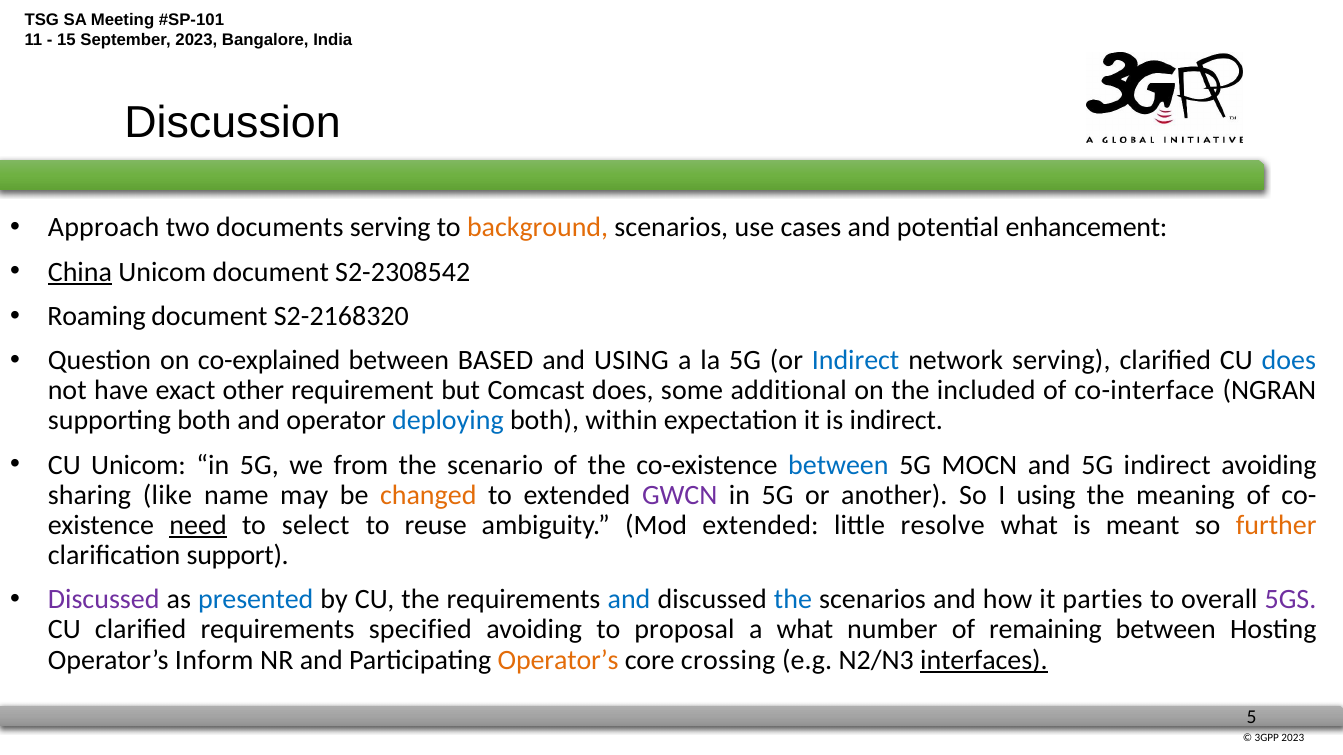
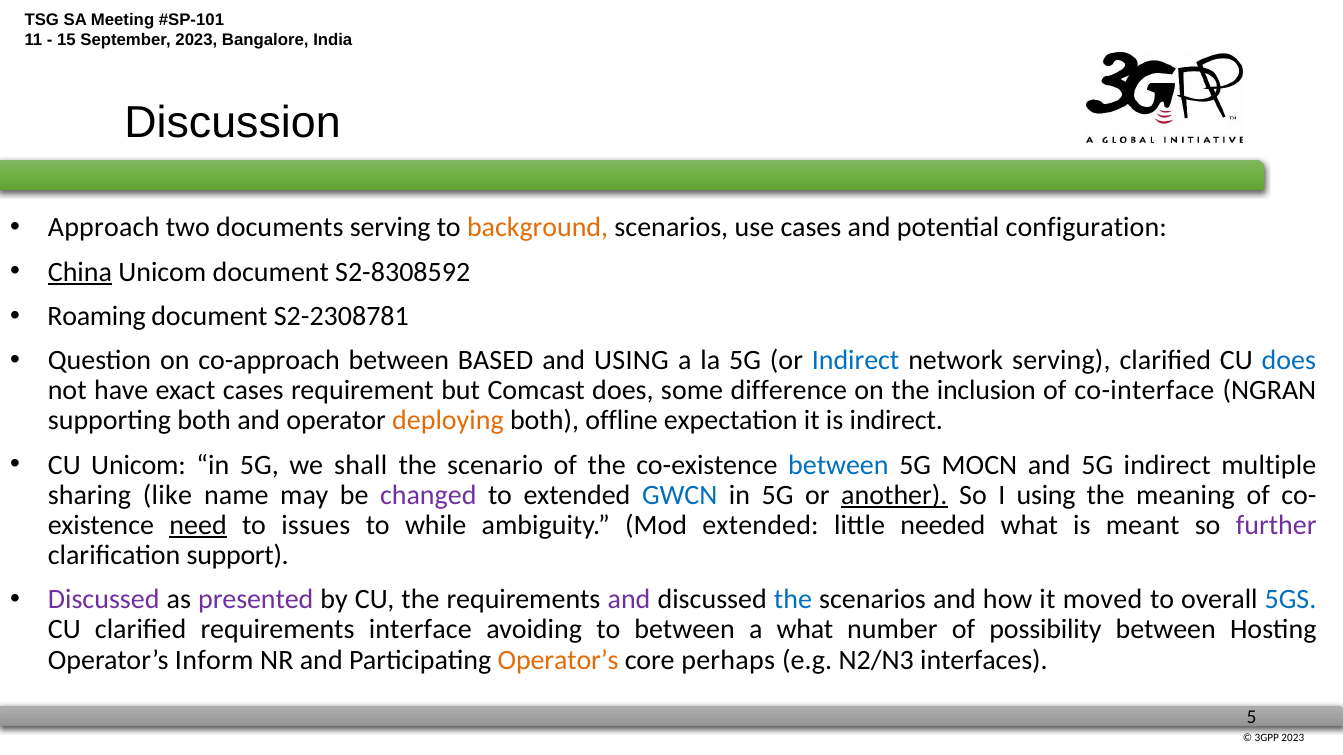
enhancement: enhancement -> configuration (1086, 228)
S2-2308542: S2-2308542 -> S2-8308592 (403, 272)
S2-2168320: S2-2168320 -> S2-2308781 (341, 316)
co-explained: co-explained -> co-approach (269, 360)
exact other: other -> cases (253, 391)
additional: additional -> difference (789, 391)
included: included -> inclusion (986, 391)
deploying colour: blue -> orange (448, 421)
within: within -> offline (622, 421)
from: from -> shall (361, 465)
indirect avoiding: avoiding -> multiple (1269, 465)
changed colour: orange -> purple (428, 495)
GWCN colour: purple -> blue (680, 495)
another underline: none -> present (894, 495)
select: select -> issues (316, 525)
reuse: reuse -> while (436, 525)
resolve: resolve -> needed (943, 525)
further colour: orange -> purple (1276, 525)
presented colour: blue -> purple (256, 600)
and colour: blue -> purple (629, 600)
parties: parties -> moved (1103, 600)
5GS colour: purple -> blue (1291, 600)
specified: specified -> interface (420, 630)
to proposal: proposal -> between (685, 630)
remaining: remaining -> possibility (1045, 630)
crossing: crossing -> perhaps (728, 660)
interfaces underline: present -> none (984, 660)
